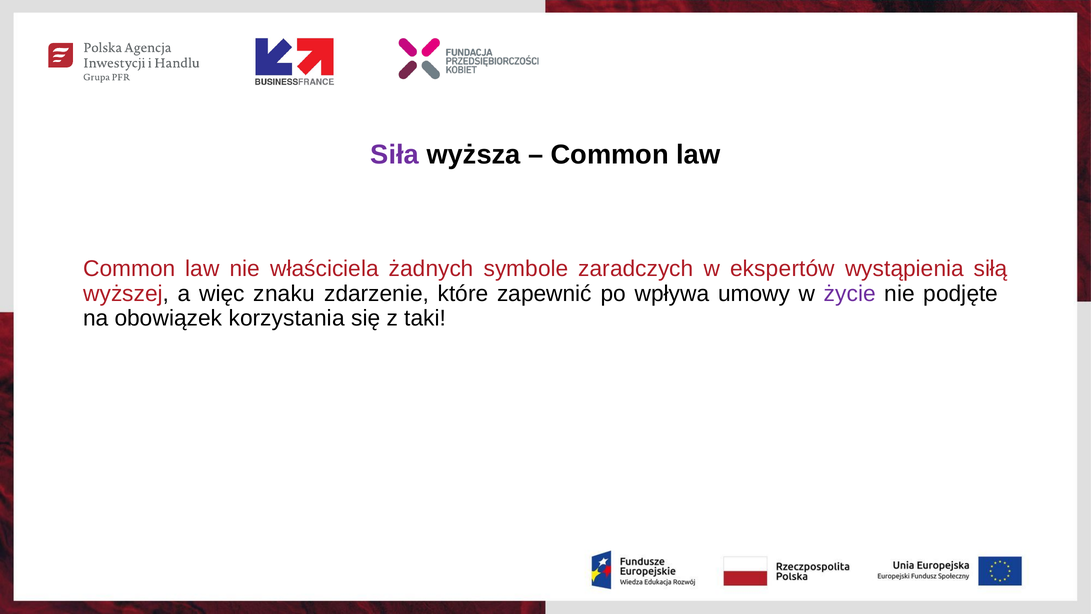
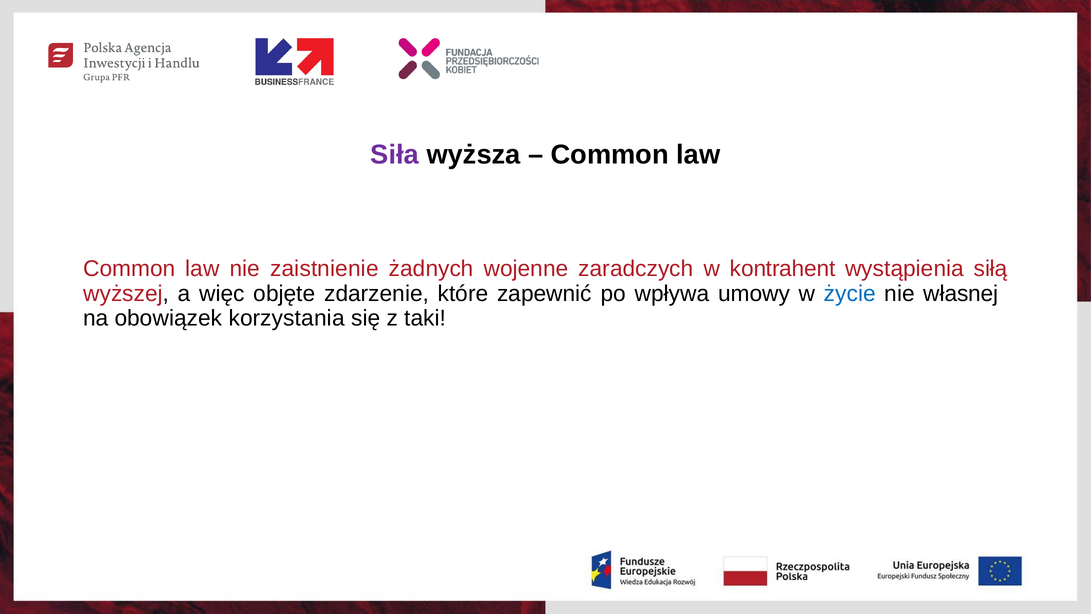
właściciela: właściciela -> zaistnienie (324, 269)
symbole: symbole -> wojenne (526, 269)
ekspertów: ekspertów -> kontrahent (783, 269)
znaku: znaku -> objęte (284, 293)
życie colour: purple -> blue (850, 293)
podjęte: podjęte -> własnej (961, 293)
